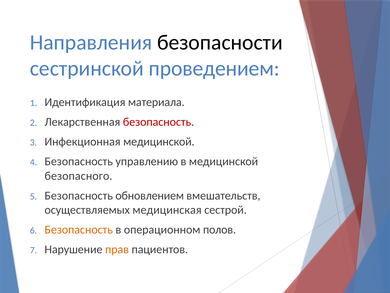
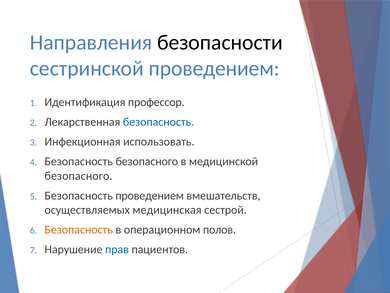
материала: материала -> профессор (156, 102)
безопасность colour: red -> blue (159, 122)
Инфекционная медицинской: медицинской -> использовать (159, 142)
Безопасность управлению: управлению -> безопасного (147, 161)
Безопасность обновлением: обновлением -> проведением (150, 195)
прав colour: orange -> blue (117, 249)
